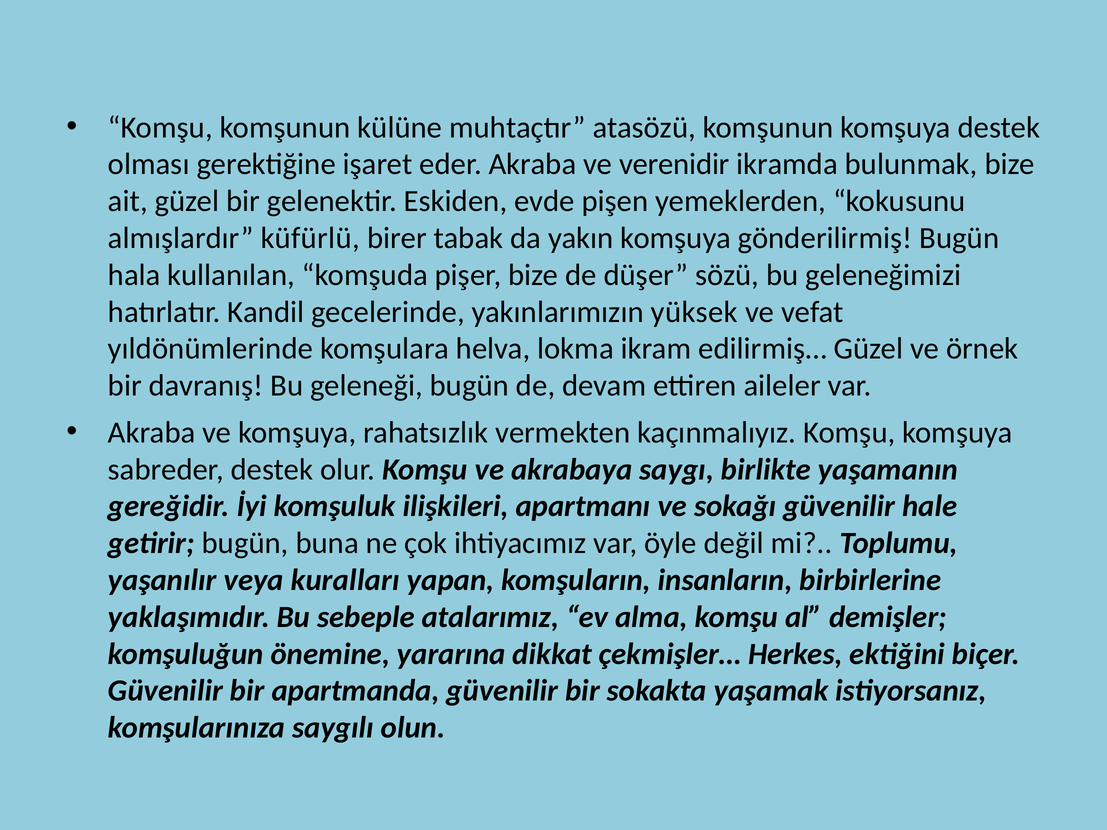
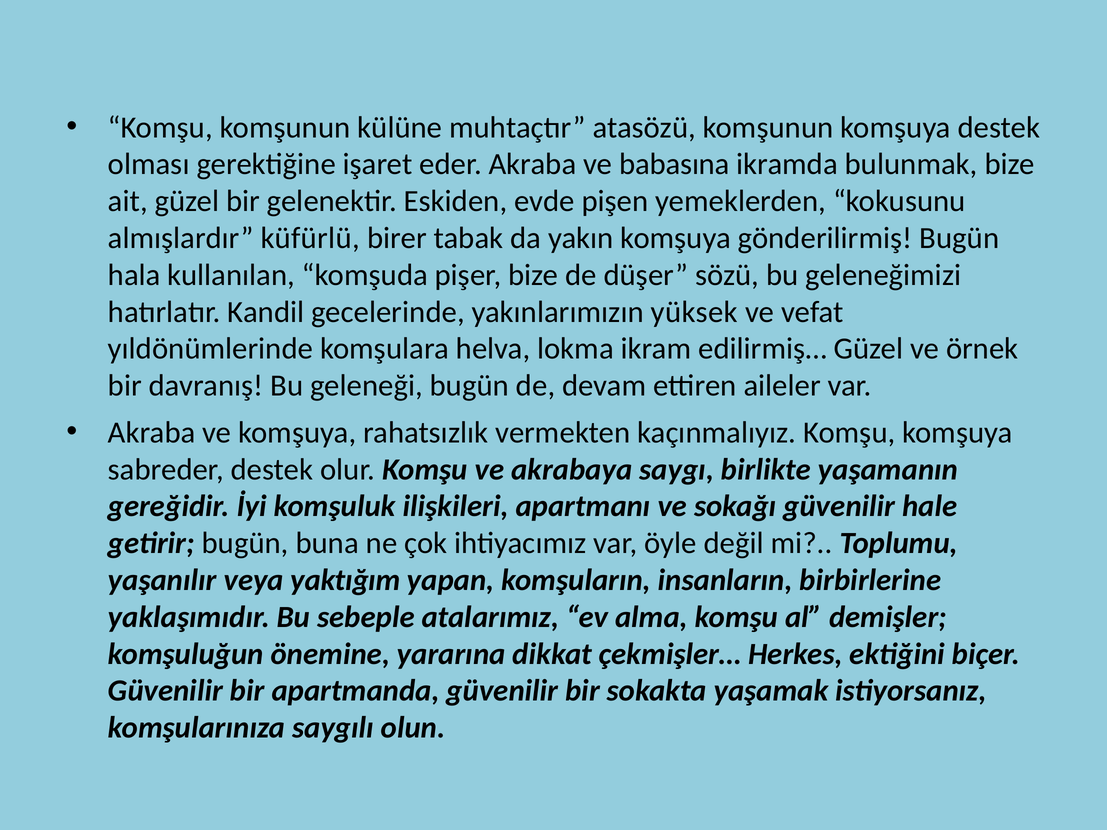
verenidir: verenidir -> babasına (674, 164)
kuralları: kuralları -> yaktığım (345, 580)
